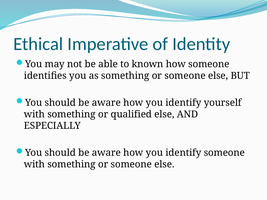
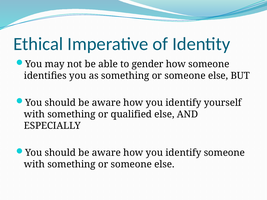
known: known -> gender (148, 64)
